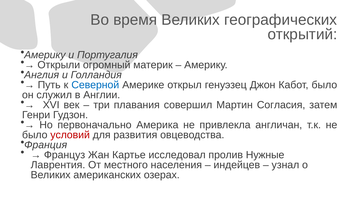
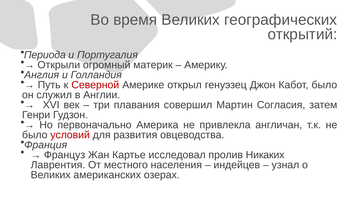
Америку: Америку -> Периода (45, 55)
Северной colour: blue -> red (95, 85)
Нужные: Нужные -> Никаких (265, 155)
